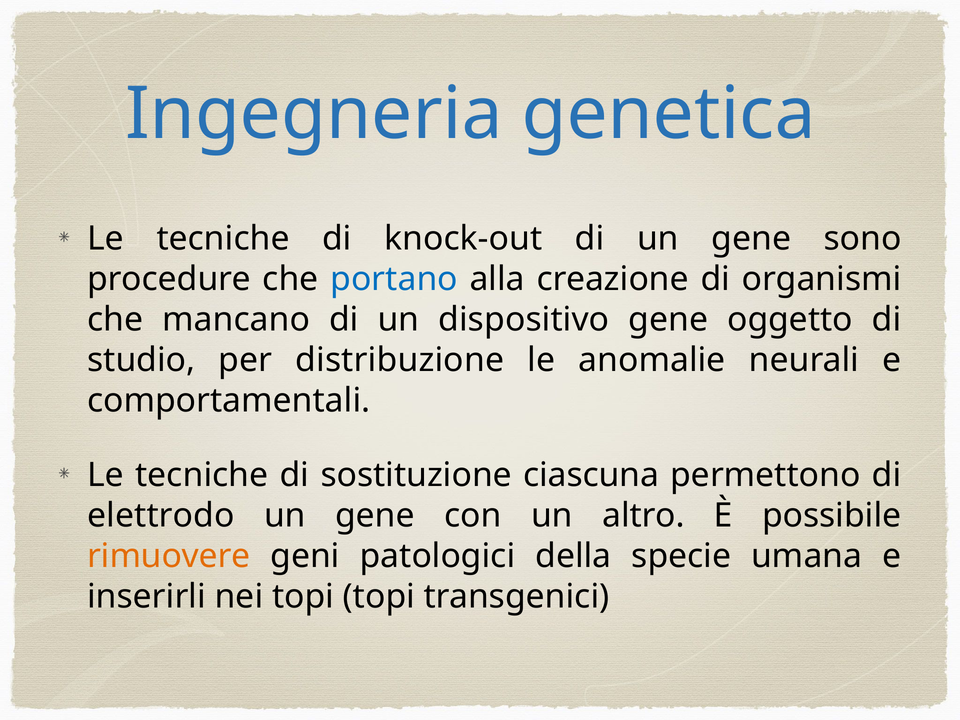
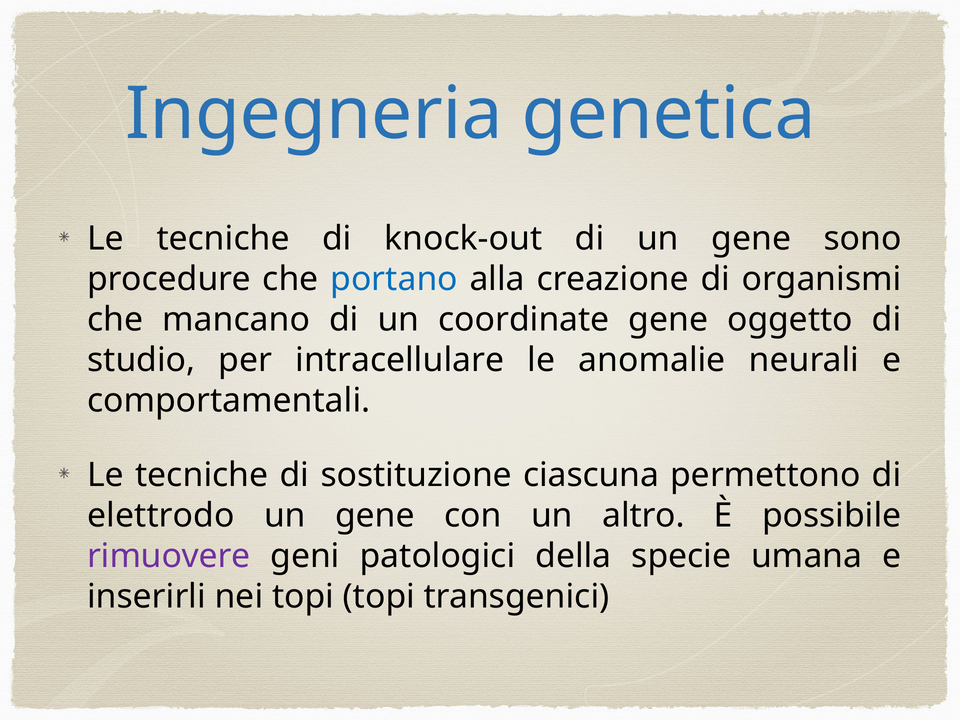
dispositivo: dispositivo -> coordinate (524, 320)
distribuzione: distribuzione -> intracellulare (400, 360)
rimuovere colour: orange -> purple (169, 556)
